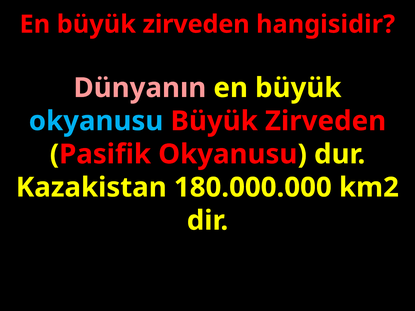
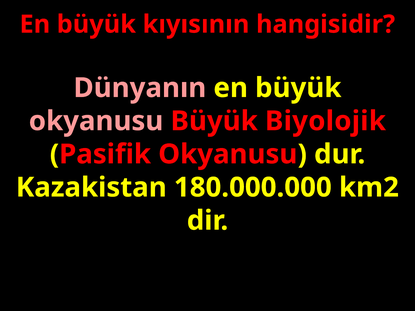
En büyük zirveden: zirveden -> kıyısının (196, 24)
okyanusu colour: light blue -> pink (96, 121)
Zirveden: Zirveden -> Biyolojik (325, 121)
